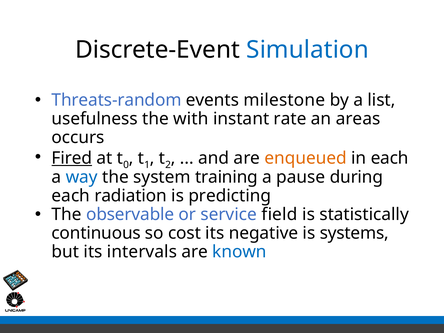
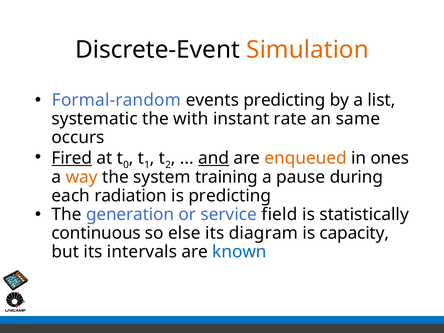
Simulation colour: blue -> orange (308, 50)
Threats-random: Threats-random -> Formal-random (116, 100)
events milestone: milestone -> predicting (284, 100)
usefulness: usefulness -> systematic (95, 119)
areas: areas -> same (358, 119)
and underline: none -> present (214, 158)
in each: each -> ones (390, 158)
way colour: blue -> orange (82, 177)
observable: observable -> generation (130, 215)
cost: cost -> else (184, 233)
negative: negative -> diagram (263, 233)
systems: systems -> capacity (354, 233)
